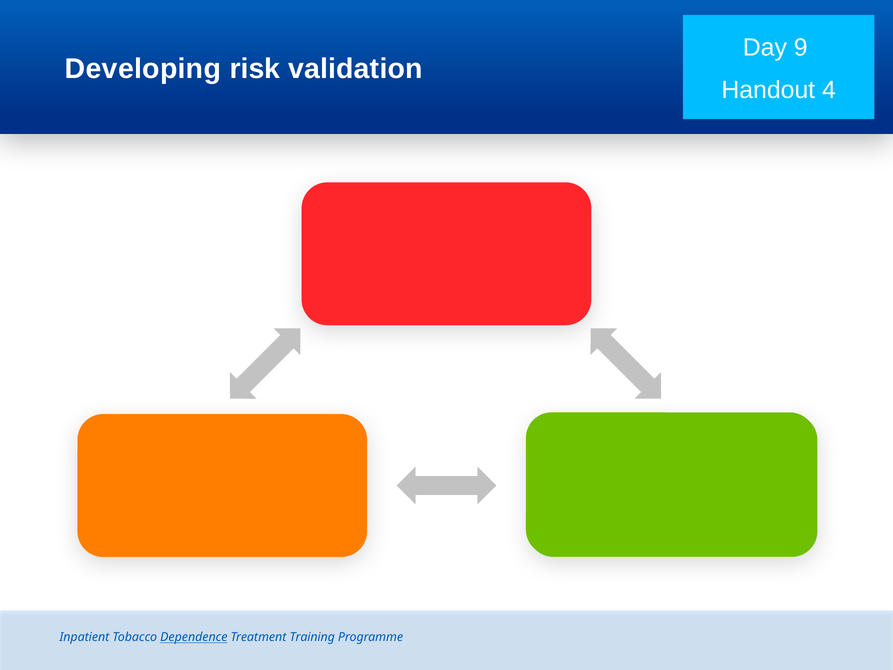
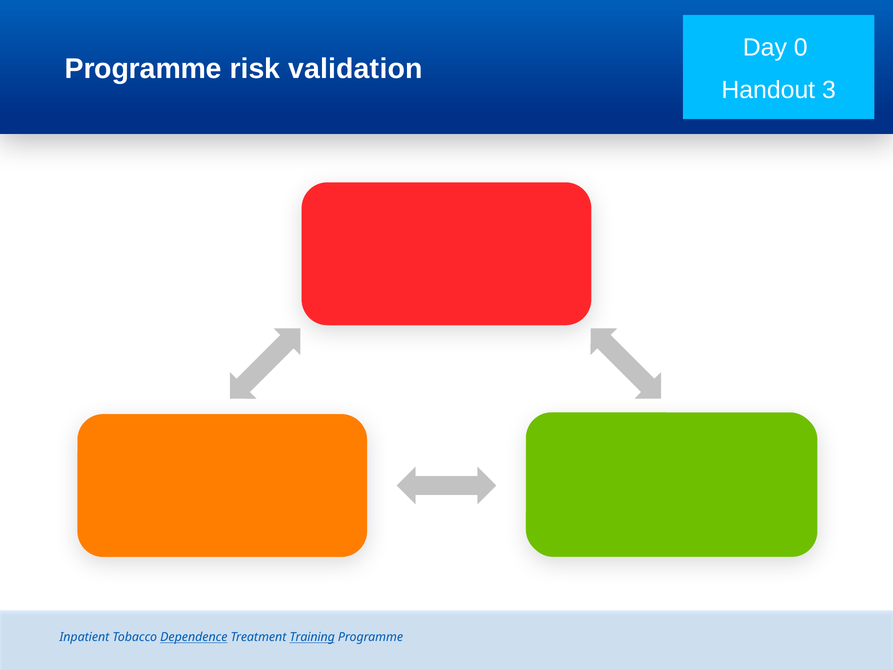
9: 9 -> 0 (801, 48)
Developing: Developing -> Programme (143, 69)
4: 4 -> 3 (829, 90)
Training underline: none -> present (312, 637)
